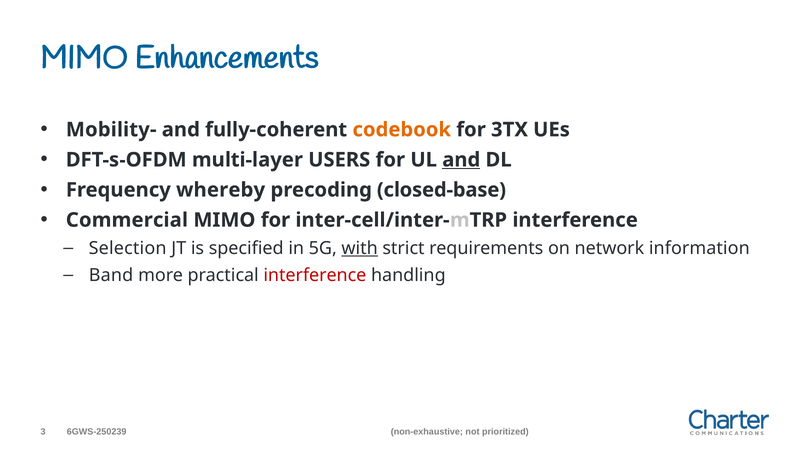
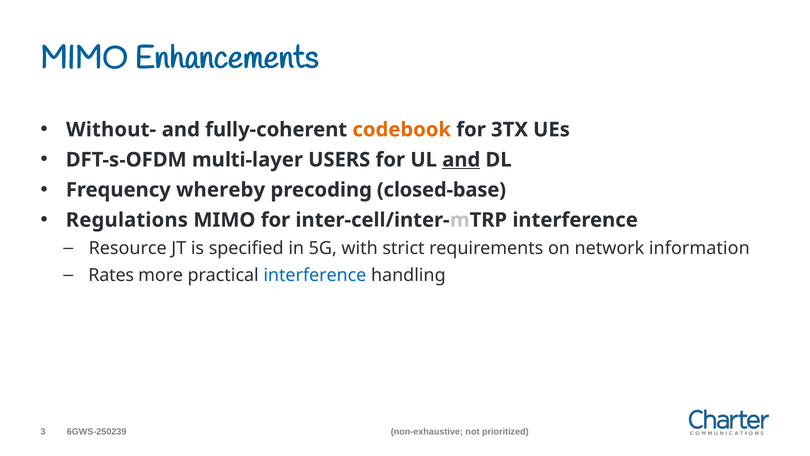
Mobility-: Mobility- -> Without- (111, 130)
Commercial: Commercial -> Regulations (127, 220)
Selection: Selection -> Resource (128, 248)
with underline: present -> none (360, 248)
Band: Band -> Rates (111, 275)
interference colour: red -> blue (315, 275)
